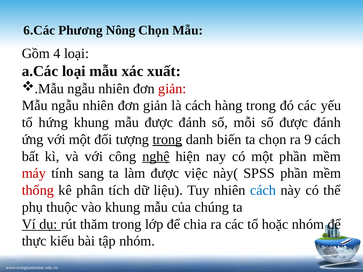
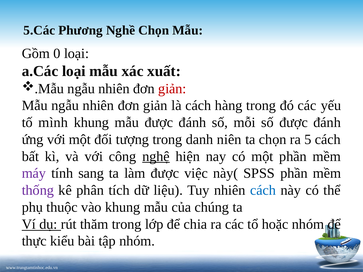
6.Các: 6.Các -> 5.Các (39, 30)
Nông: Nông -> Nghề (121, 30)
4: 4 -> 0 (57, 54)
hứng: hứng -> mình (53, 123)
trong underline: present -> none (167, 140)
biến: biến -> niên (229, 140)
9: 9 -> 5 (308, 140)
máy colour: red -> purple (34, 173)
thống colour: red -> purple (38, 190)
